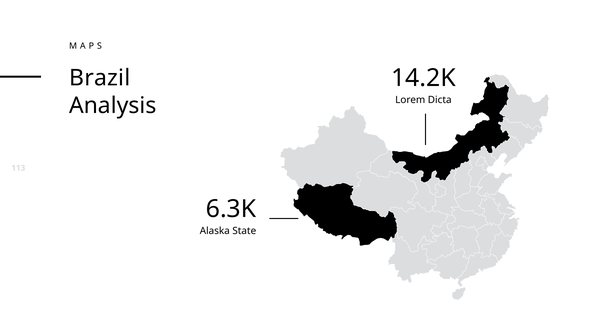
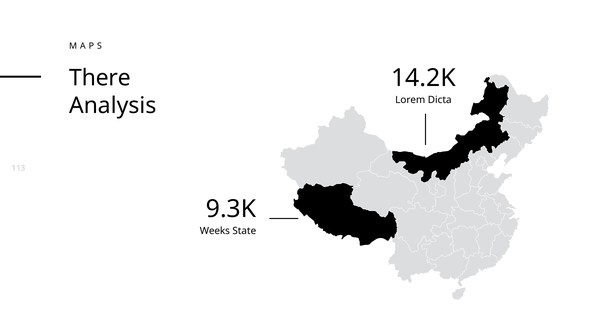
Brazil: Brazil -> There (100, 78)
6.3K: 6.3K -> 9.3K (231, 209)
Alaska: Alaska -> Weeks (215, 231)
